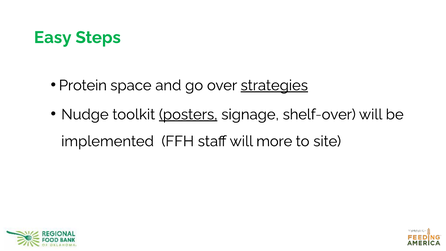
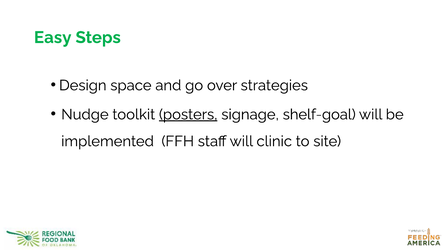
Protein: Protein -> Design (83, 85)
strategies underline: present -> none (274, 85)
shelf-over: shelf-over -> shelf-goal (319, 114)
more: more -> clinic (274, 141)
